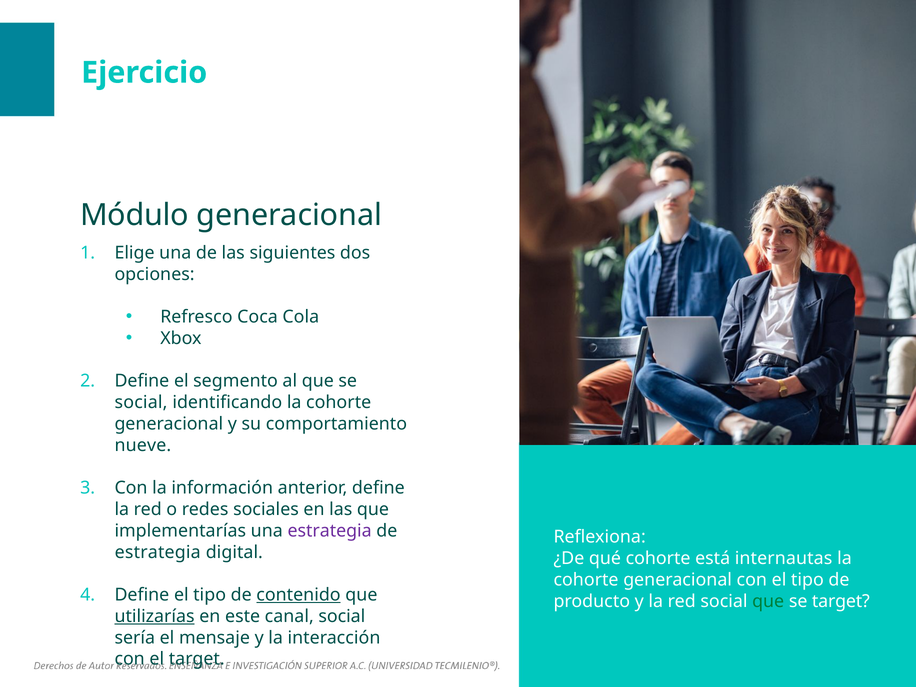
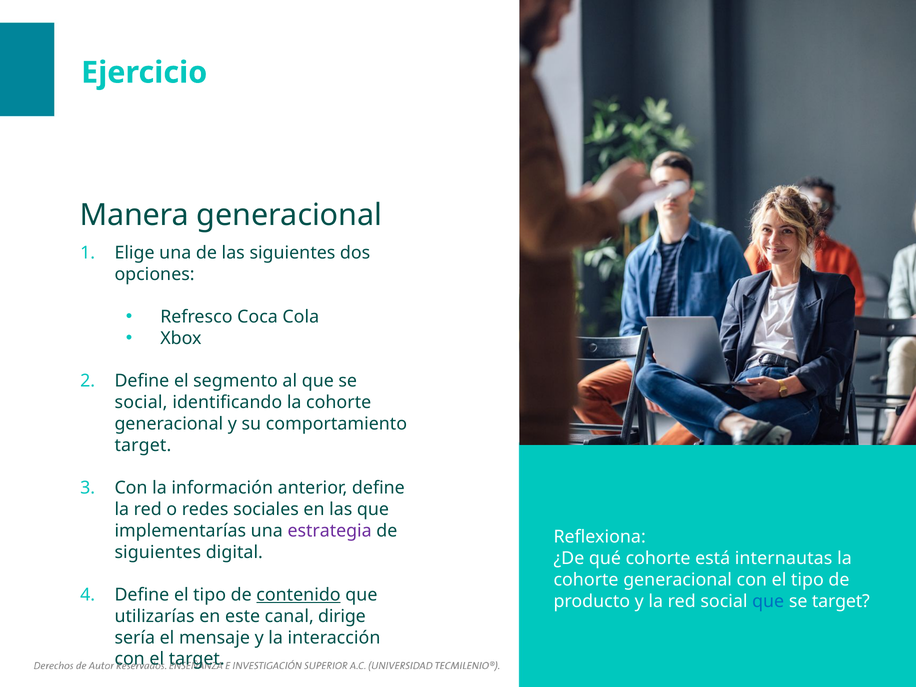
Módulo: Módulo -> Manera (134, 215)
nueve: nueve -> target (143, 445)
estrategia: estrategia -> siguientes (158, 552)
que colour: green -> blue (768, 601)
utilizarías underline: present -> none (155, 616)
canal social: social -> dirige (342, 616)
